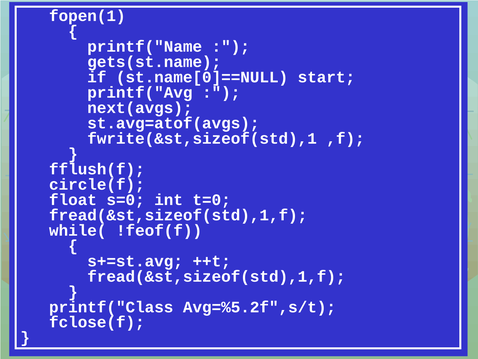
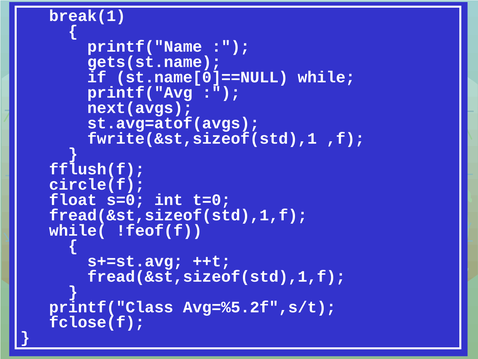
fopen(1: fopen(1 -> break(1 (87, 16)
start: start -> while (326, 77)
